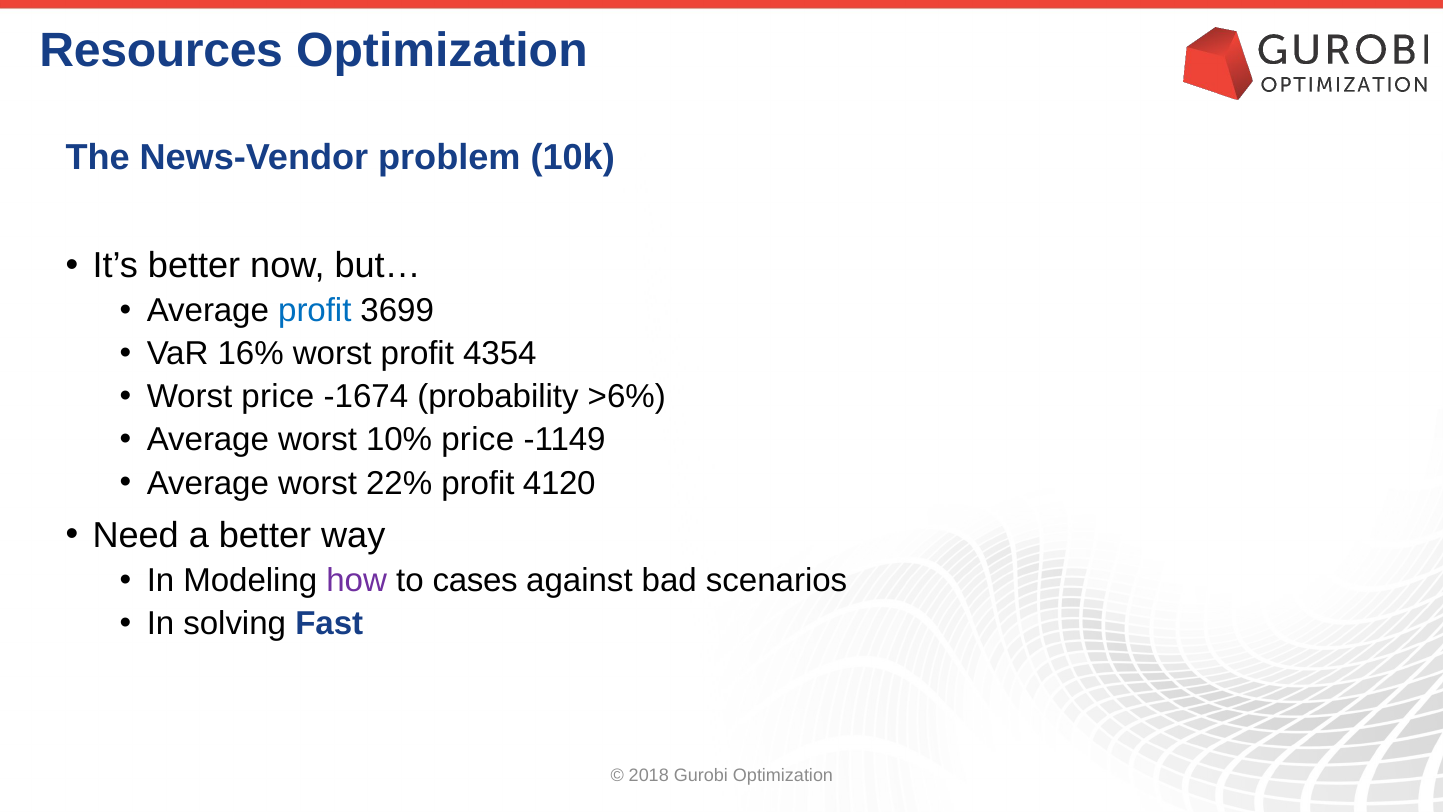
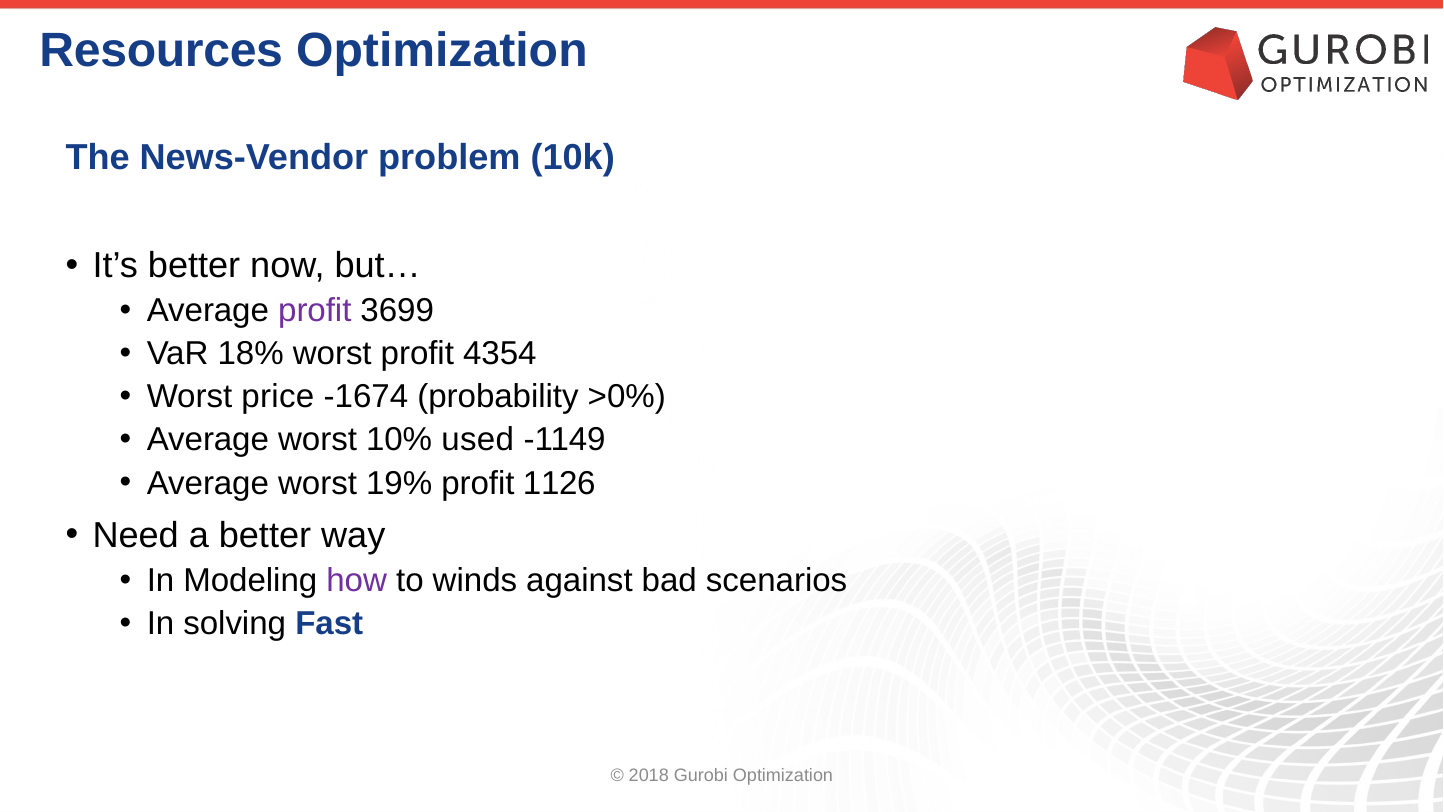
profit colour: blue -> purple (315, 311)
16%: 16% -> 18% (251, 354)
>6%: >6% -> >0% (627, 397)
10% price: price -> used (478, 440)
22%: 22% -> 19% (399, 483)
4120: 4120 -> 1126 (559, 483)
cases: cases -> winds (475, 581)
